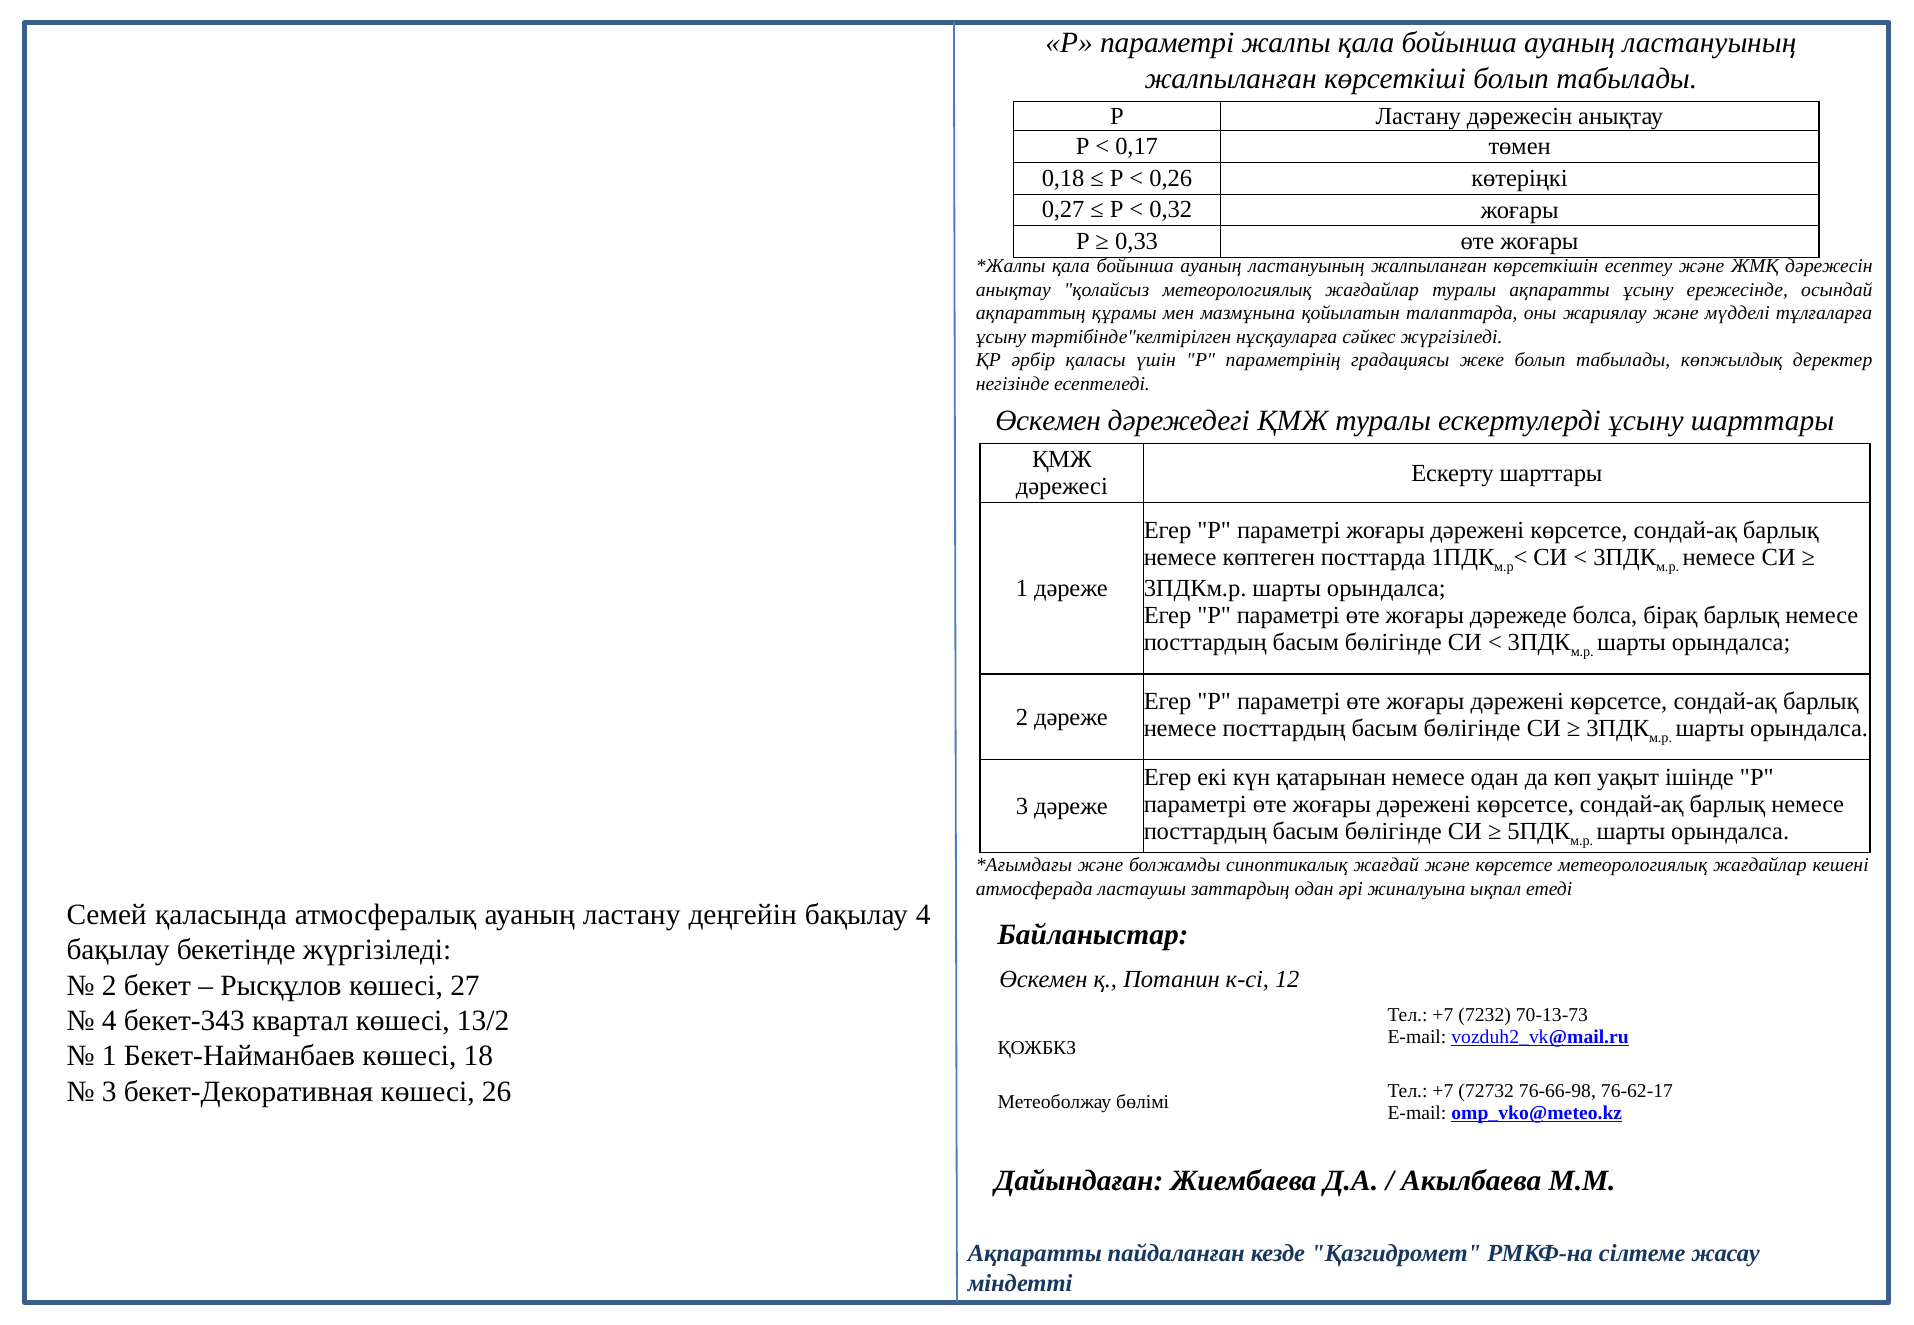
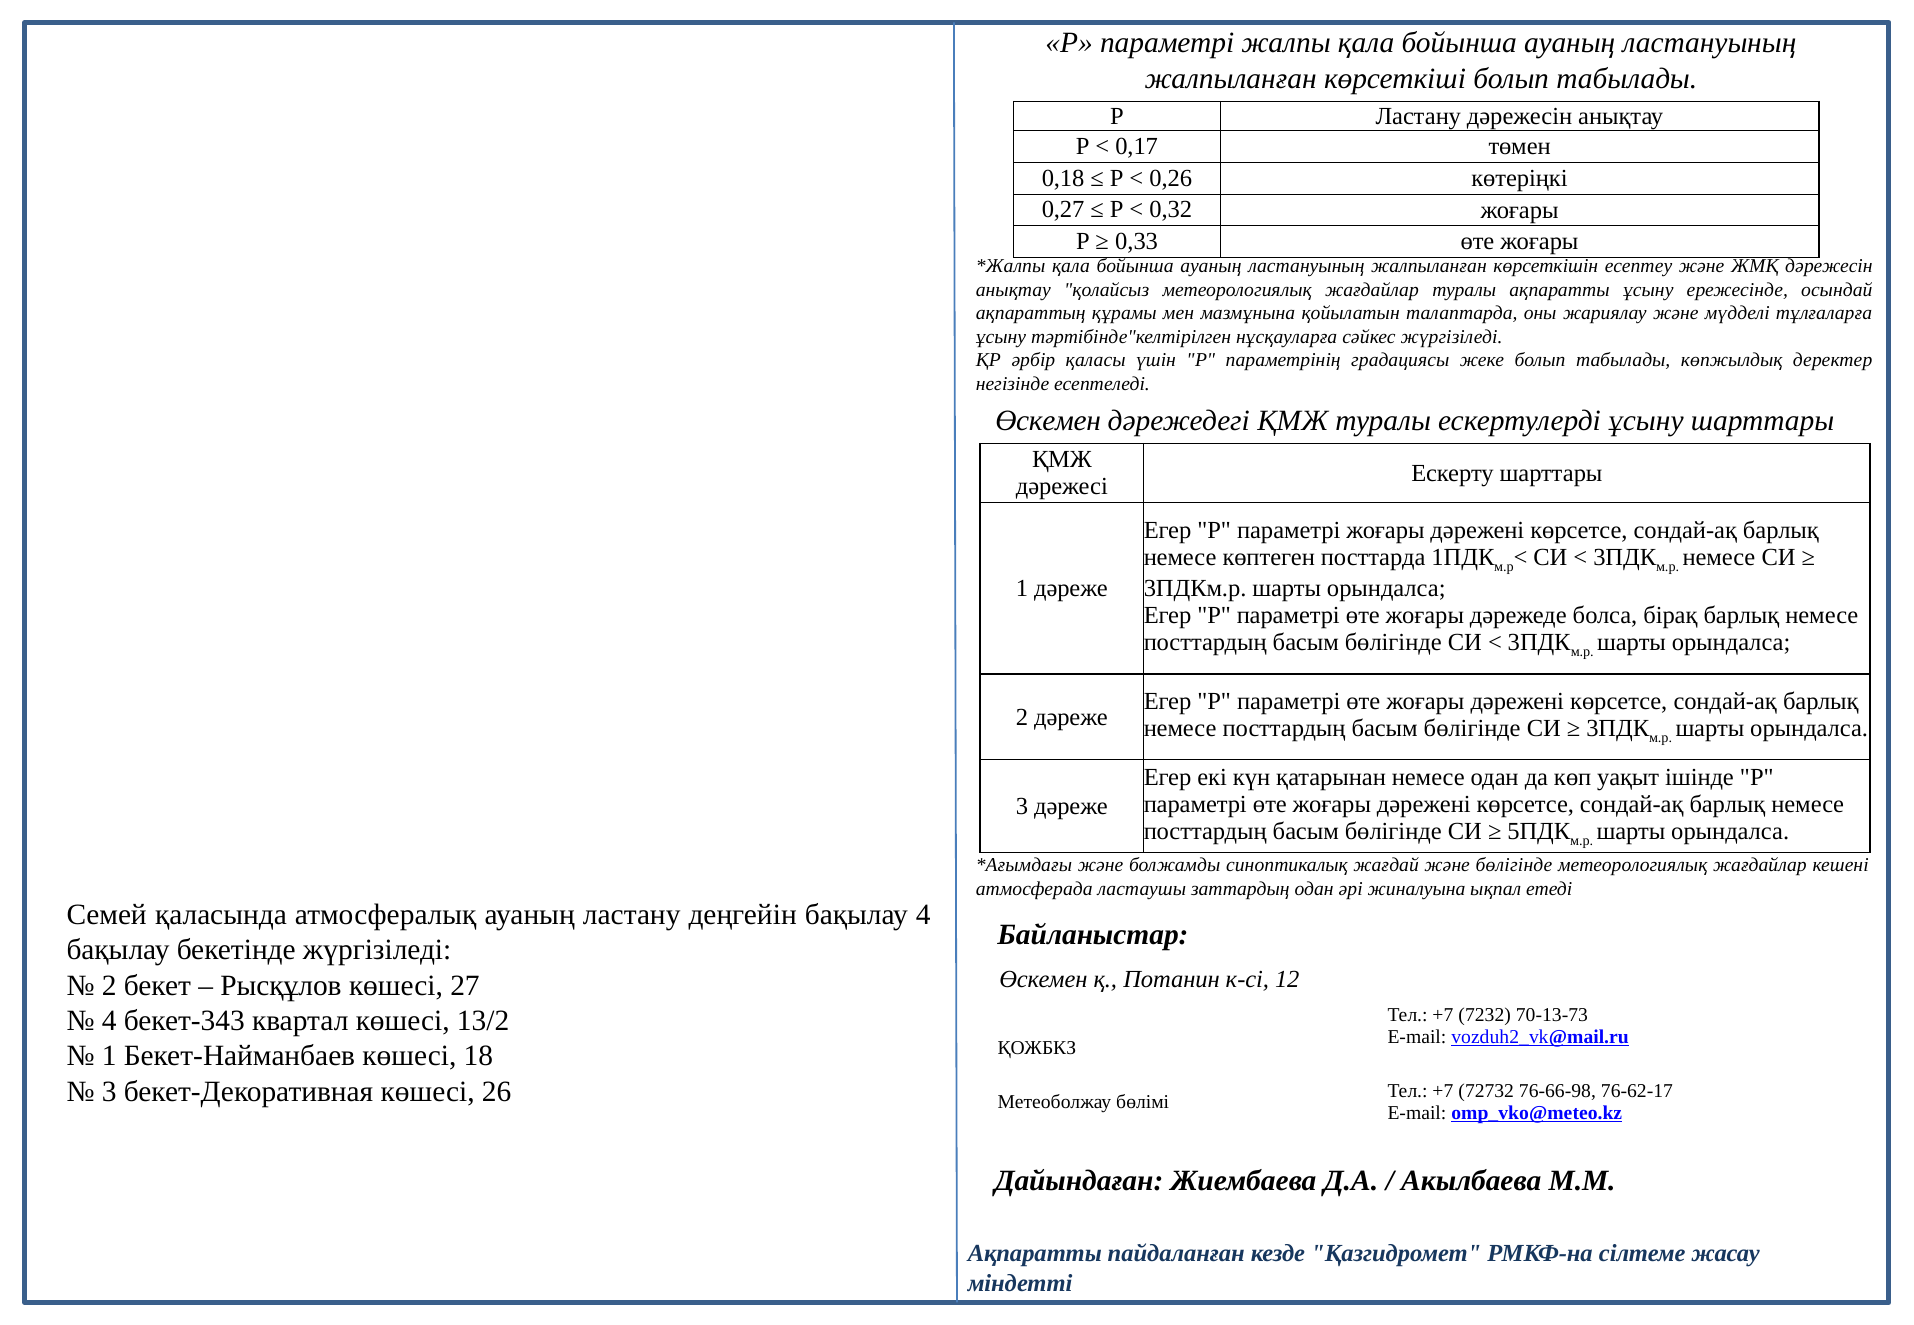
және көрсетсе: көрсетсе -> бөлігінде (1514, 865)
